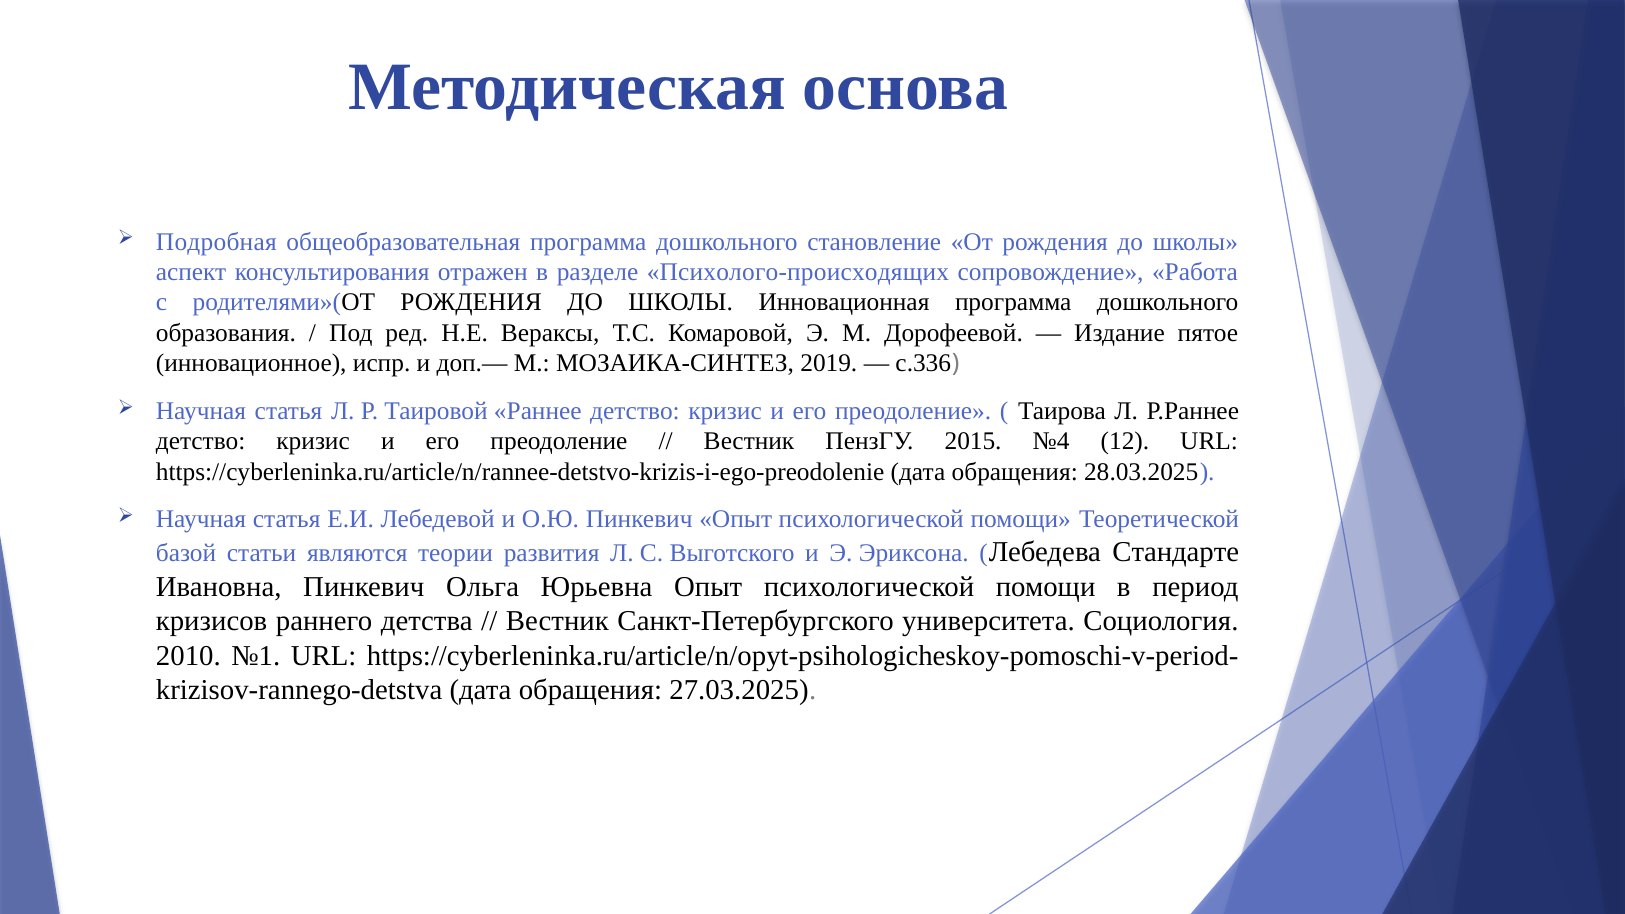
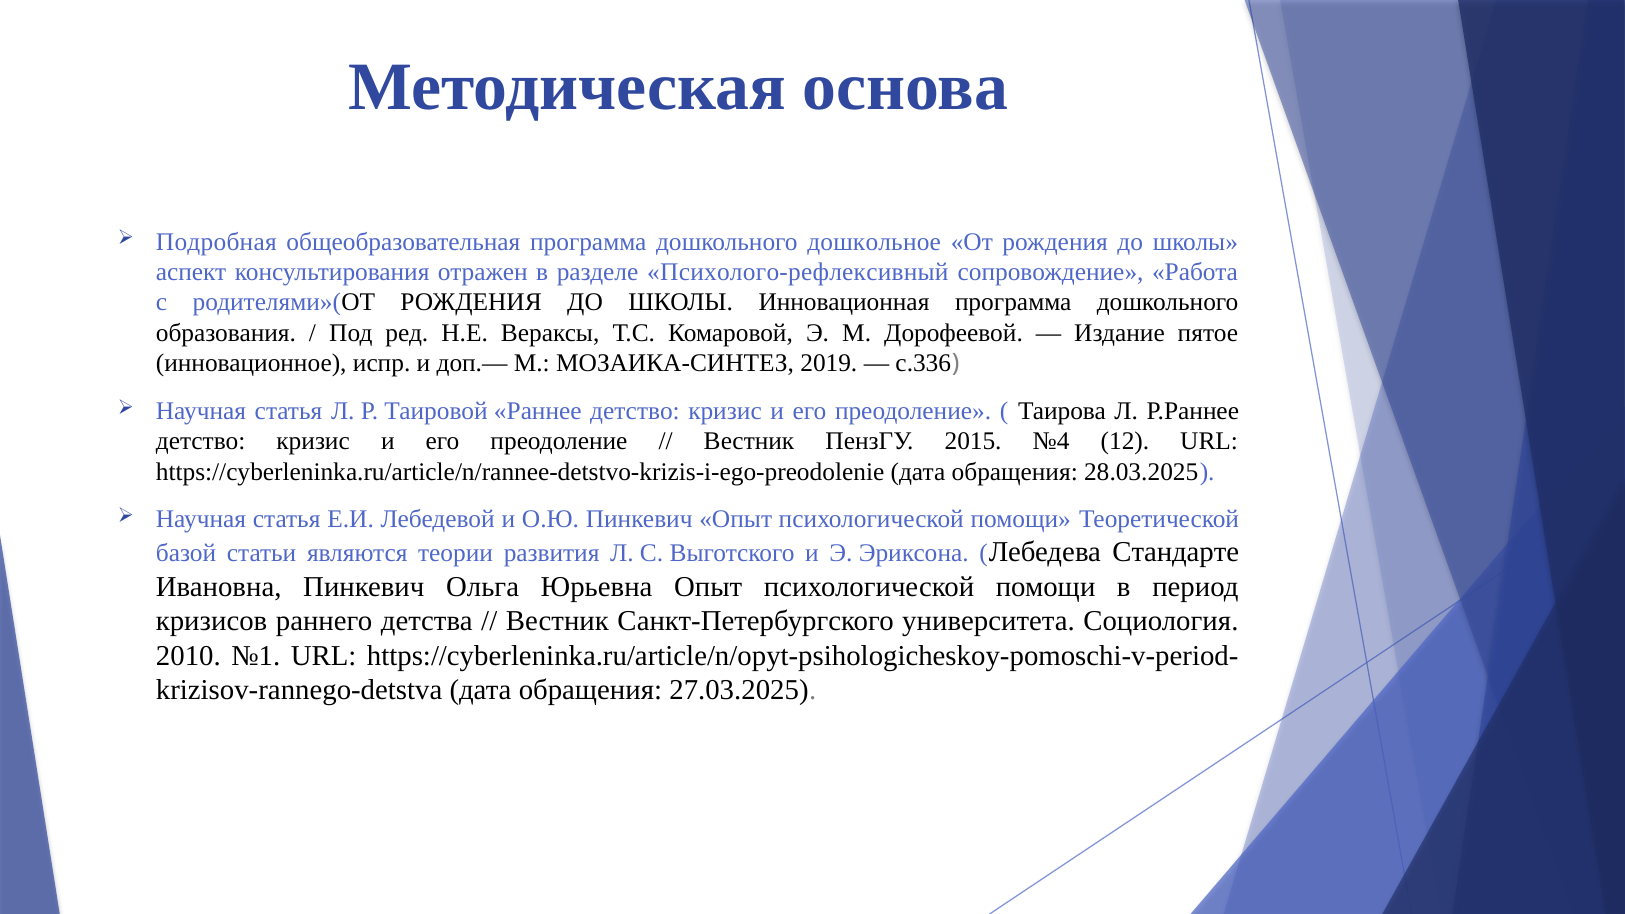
становление: становление -> дошкольное (874, 242)
Психолого-происходящих: Психолого-происходящих -> Психолого-рефлексивный (798, 272)
